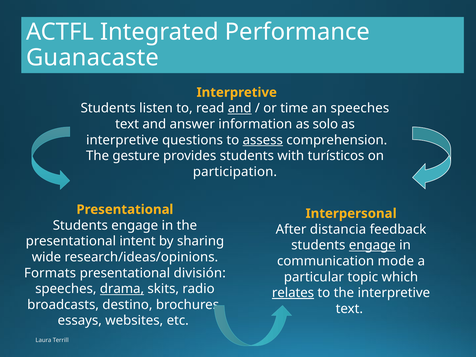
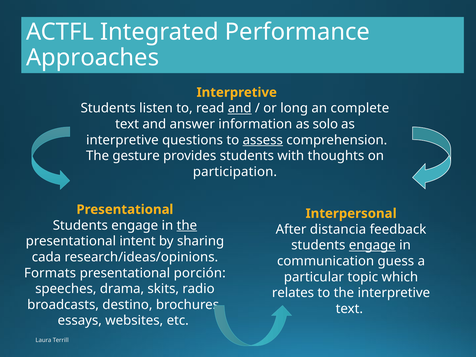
Guanacaste: Guanacaste -> Approaches (93, 58)
time: time -> long (294, 108)
an speeches: speeches -> complete (360, 108)
turísticos: turísticos -> thoughts (336, 156)
the underline: none -> present (187, 225)
wide: wide -> cada (46, 257)
mode: mode -> guess (396, 261)
división: división -> porción (200, 273)
drama underline: present -> none (122, 289)
relates underline: present -> none (293, 293)
